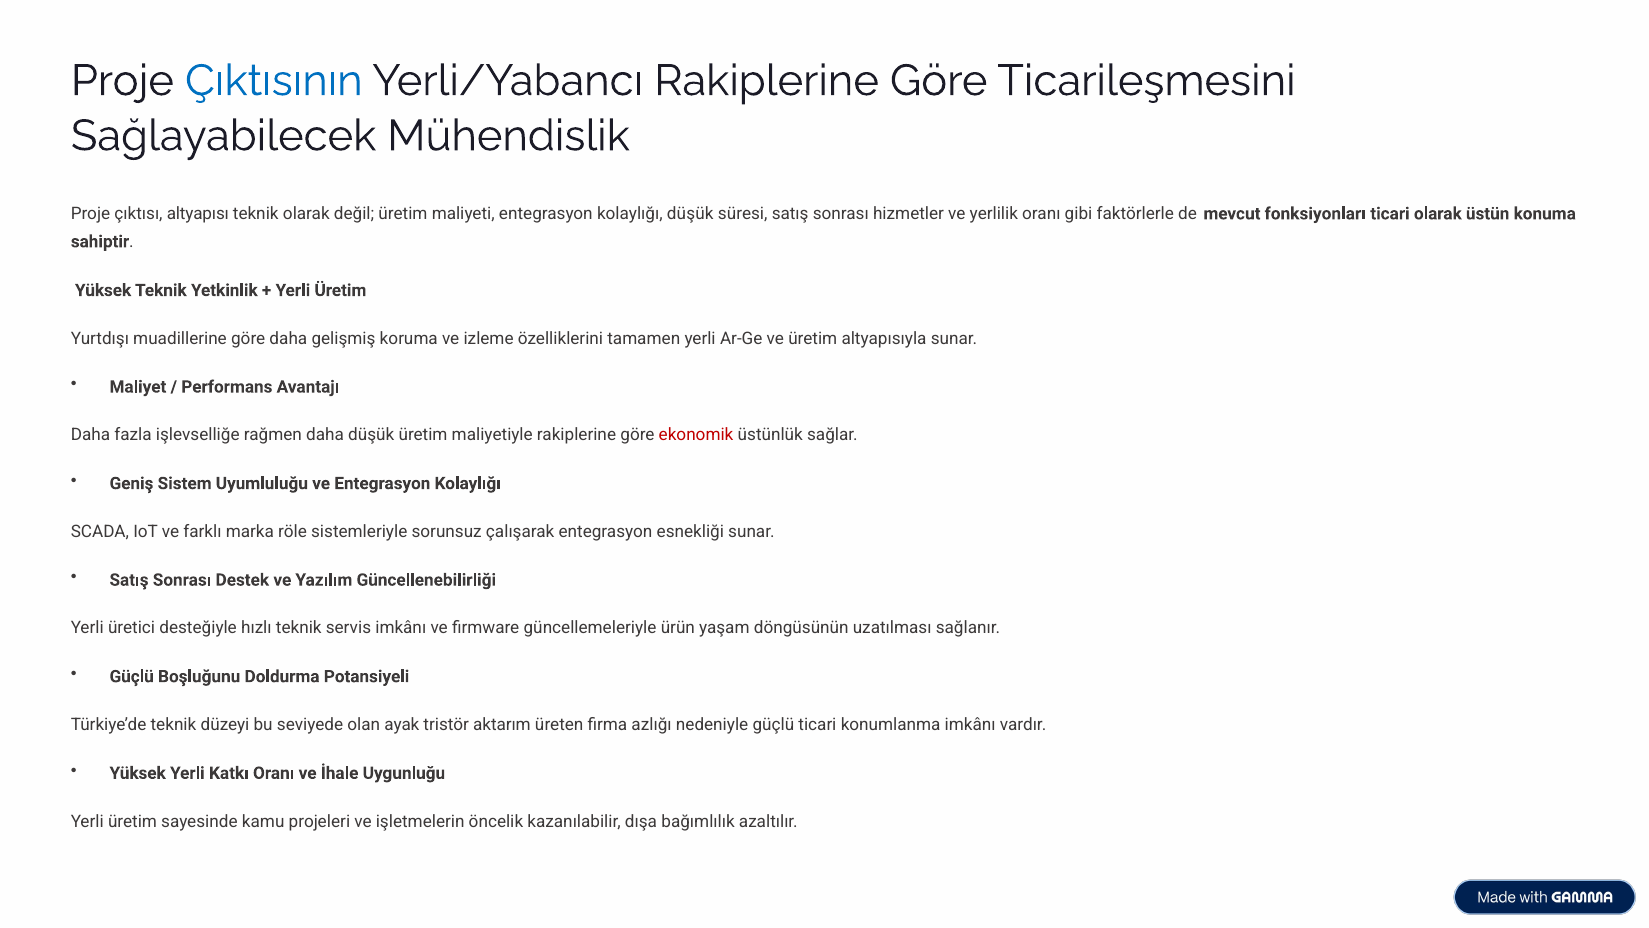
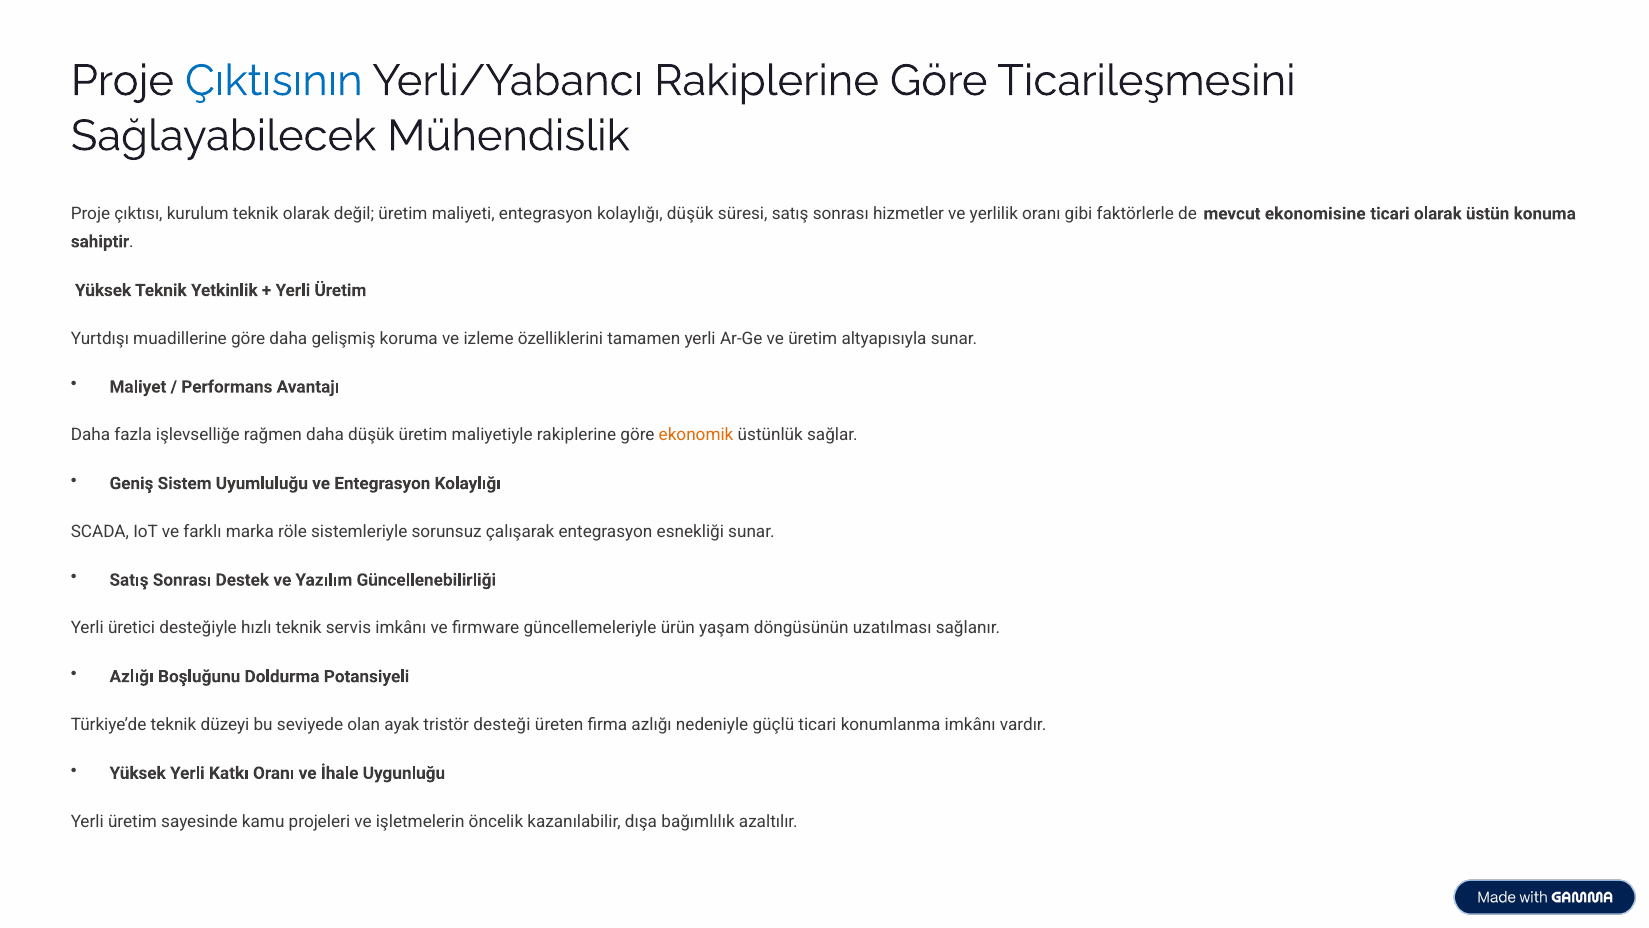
altyapısı: altyapısı -> kurulum (198, 214)
fonksiyonları: fonksiyonları -> ekonomisine (1315, 214)
ekonomik colour: red -> orange (696, 435)
Güçlü: Güçlü -> Azlığı (132, 676)
aktarım: aktarım -> desteği (502, 724)
